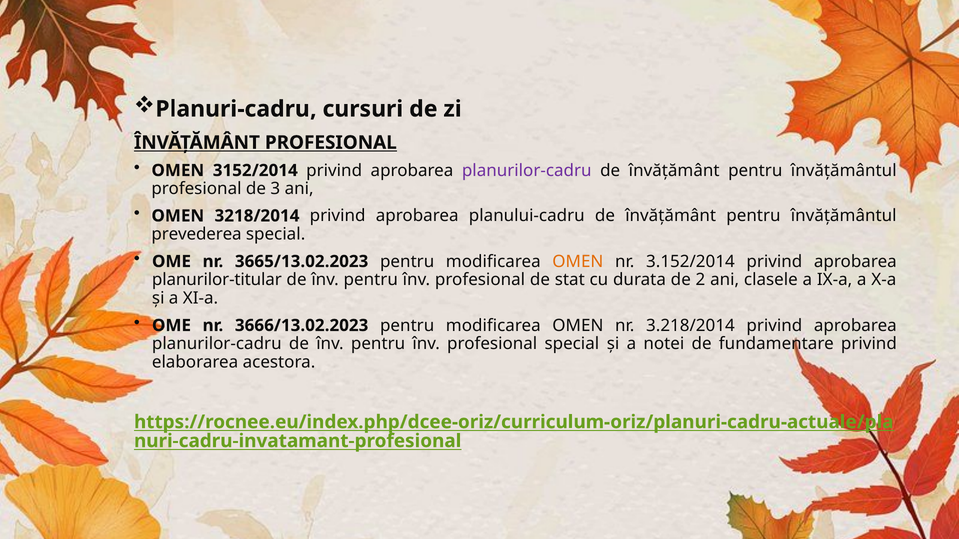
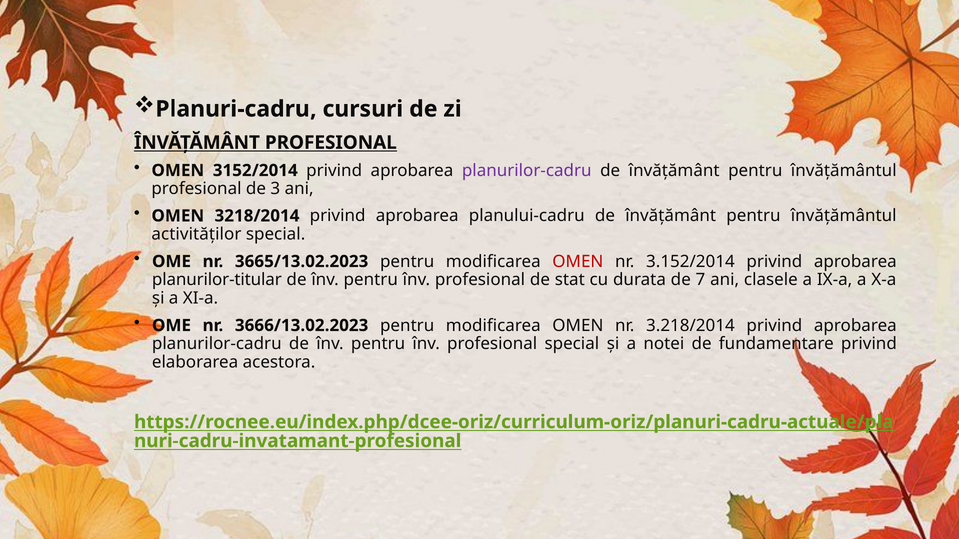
prevederea: prevederea -> activităților (196, 234)
OMEN colour: orange -> red (578, 262)
2: 2 -> 7 (700, 280)
